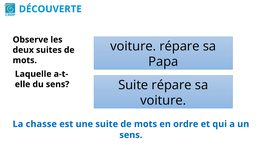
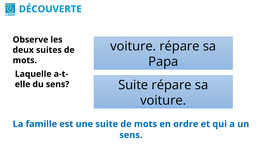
chasse: chasse -> famille (41, 124)
